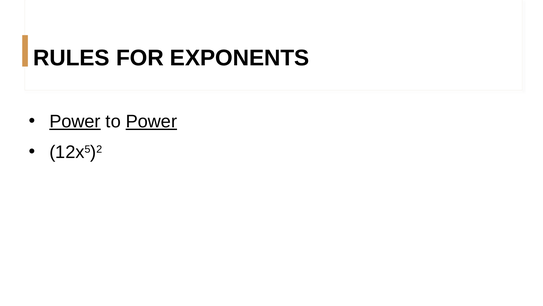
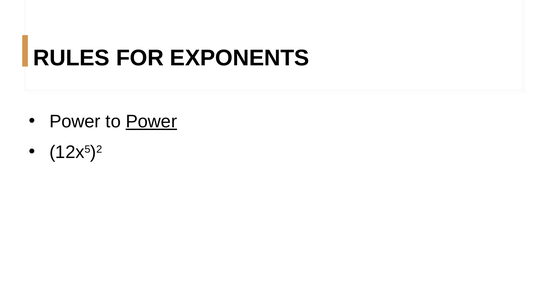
Power underline: present -> none (75, 121)
